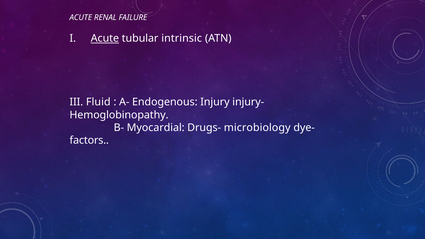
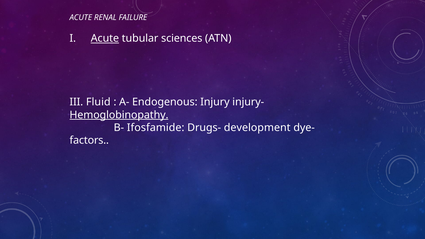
intrinsic: intrinsic -> sciences (182, 38)
Hemoglobinopathy underline: none -> present (119, 115)
Myocardial: Myocardial -> Ifosfamide (156, 128)
microbiology: microbiology -> development (257, 128)
